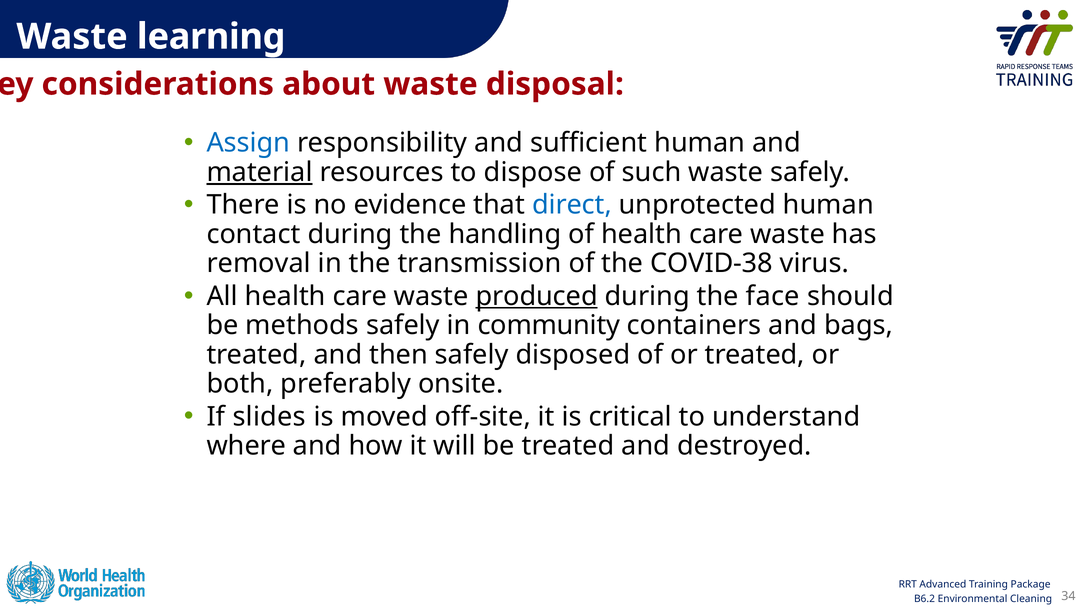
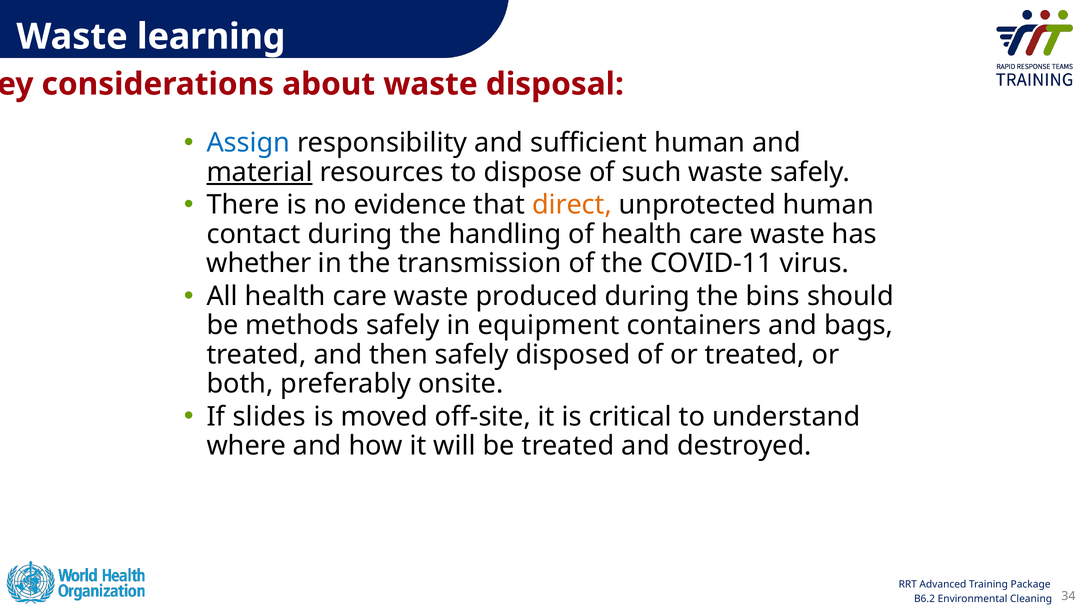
direct colour: blue -> orange (572, 205)
removal: removal -> whether (259, 264)
COVID-38: COVID-38 -> COVID-11 (712, 264)
produced underline: present -> none (537, 296)
face: face -> bins (773, 296)
community: community -> equipment (549, 326)
